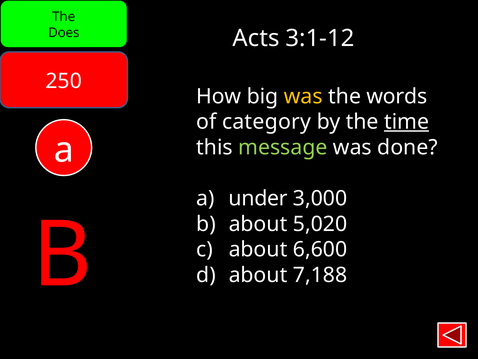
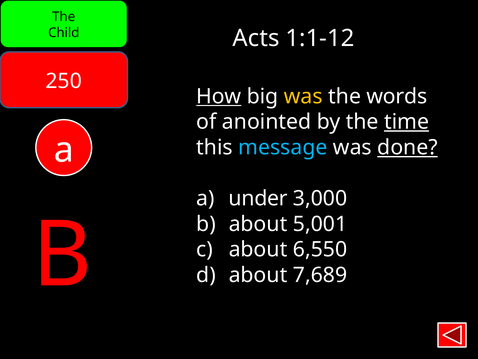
Does: Does -> Child (64, 33)
3:1-12: 3:1-12 -> 1:1-12 (320, 38)
How underline: none -> present (219, 96)
category: category -> anointed (267, 122)
message colour: light green -> light blue (283, 147)
done underline: none -> present (407, 147)
5,020: 5,020 -> 5,001 (320, 224)
6,600: 6,600 -> 6,550 (320, 249)
7,188: 7,188 -> 7,689 (320, 275)
